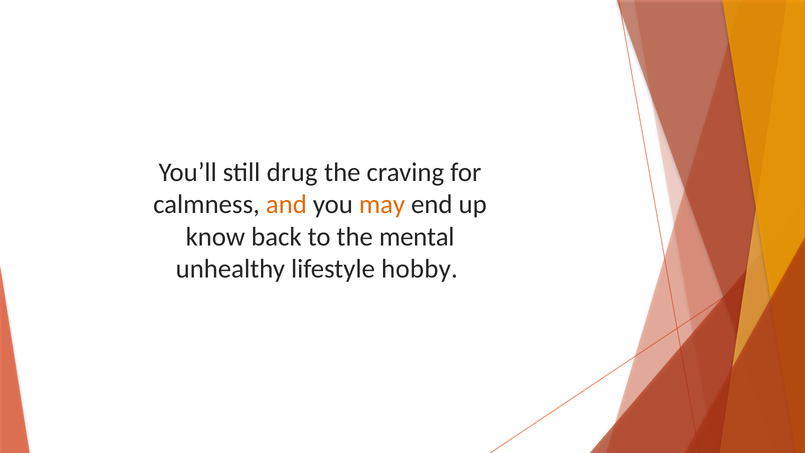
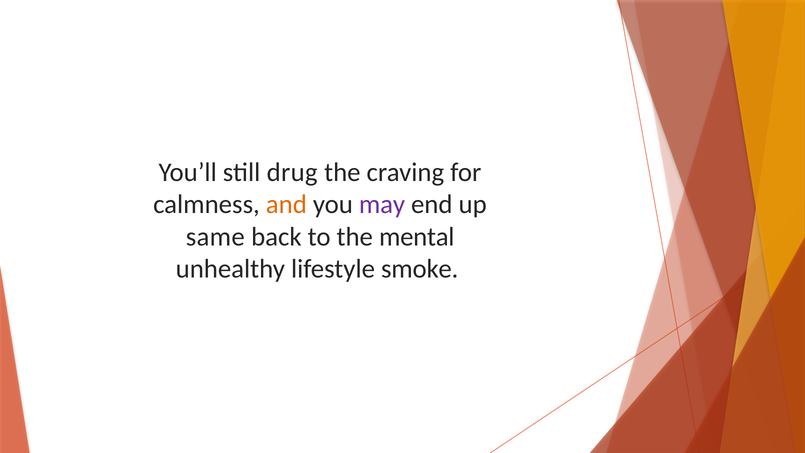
may colour: orange -> purple (382, 205)
know: know -> same (215, 237)
hobby: hobby -> smoke (420, 269)
